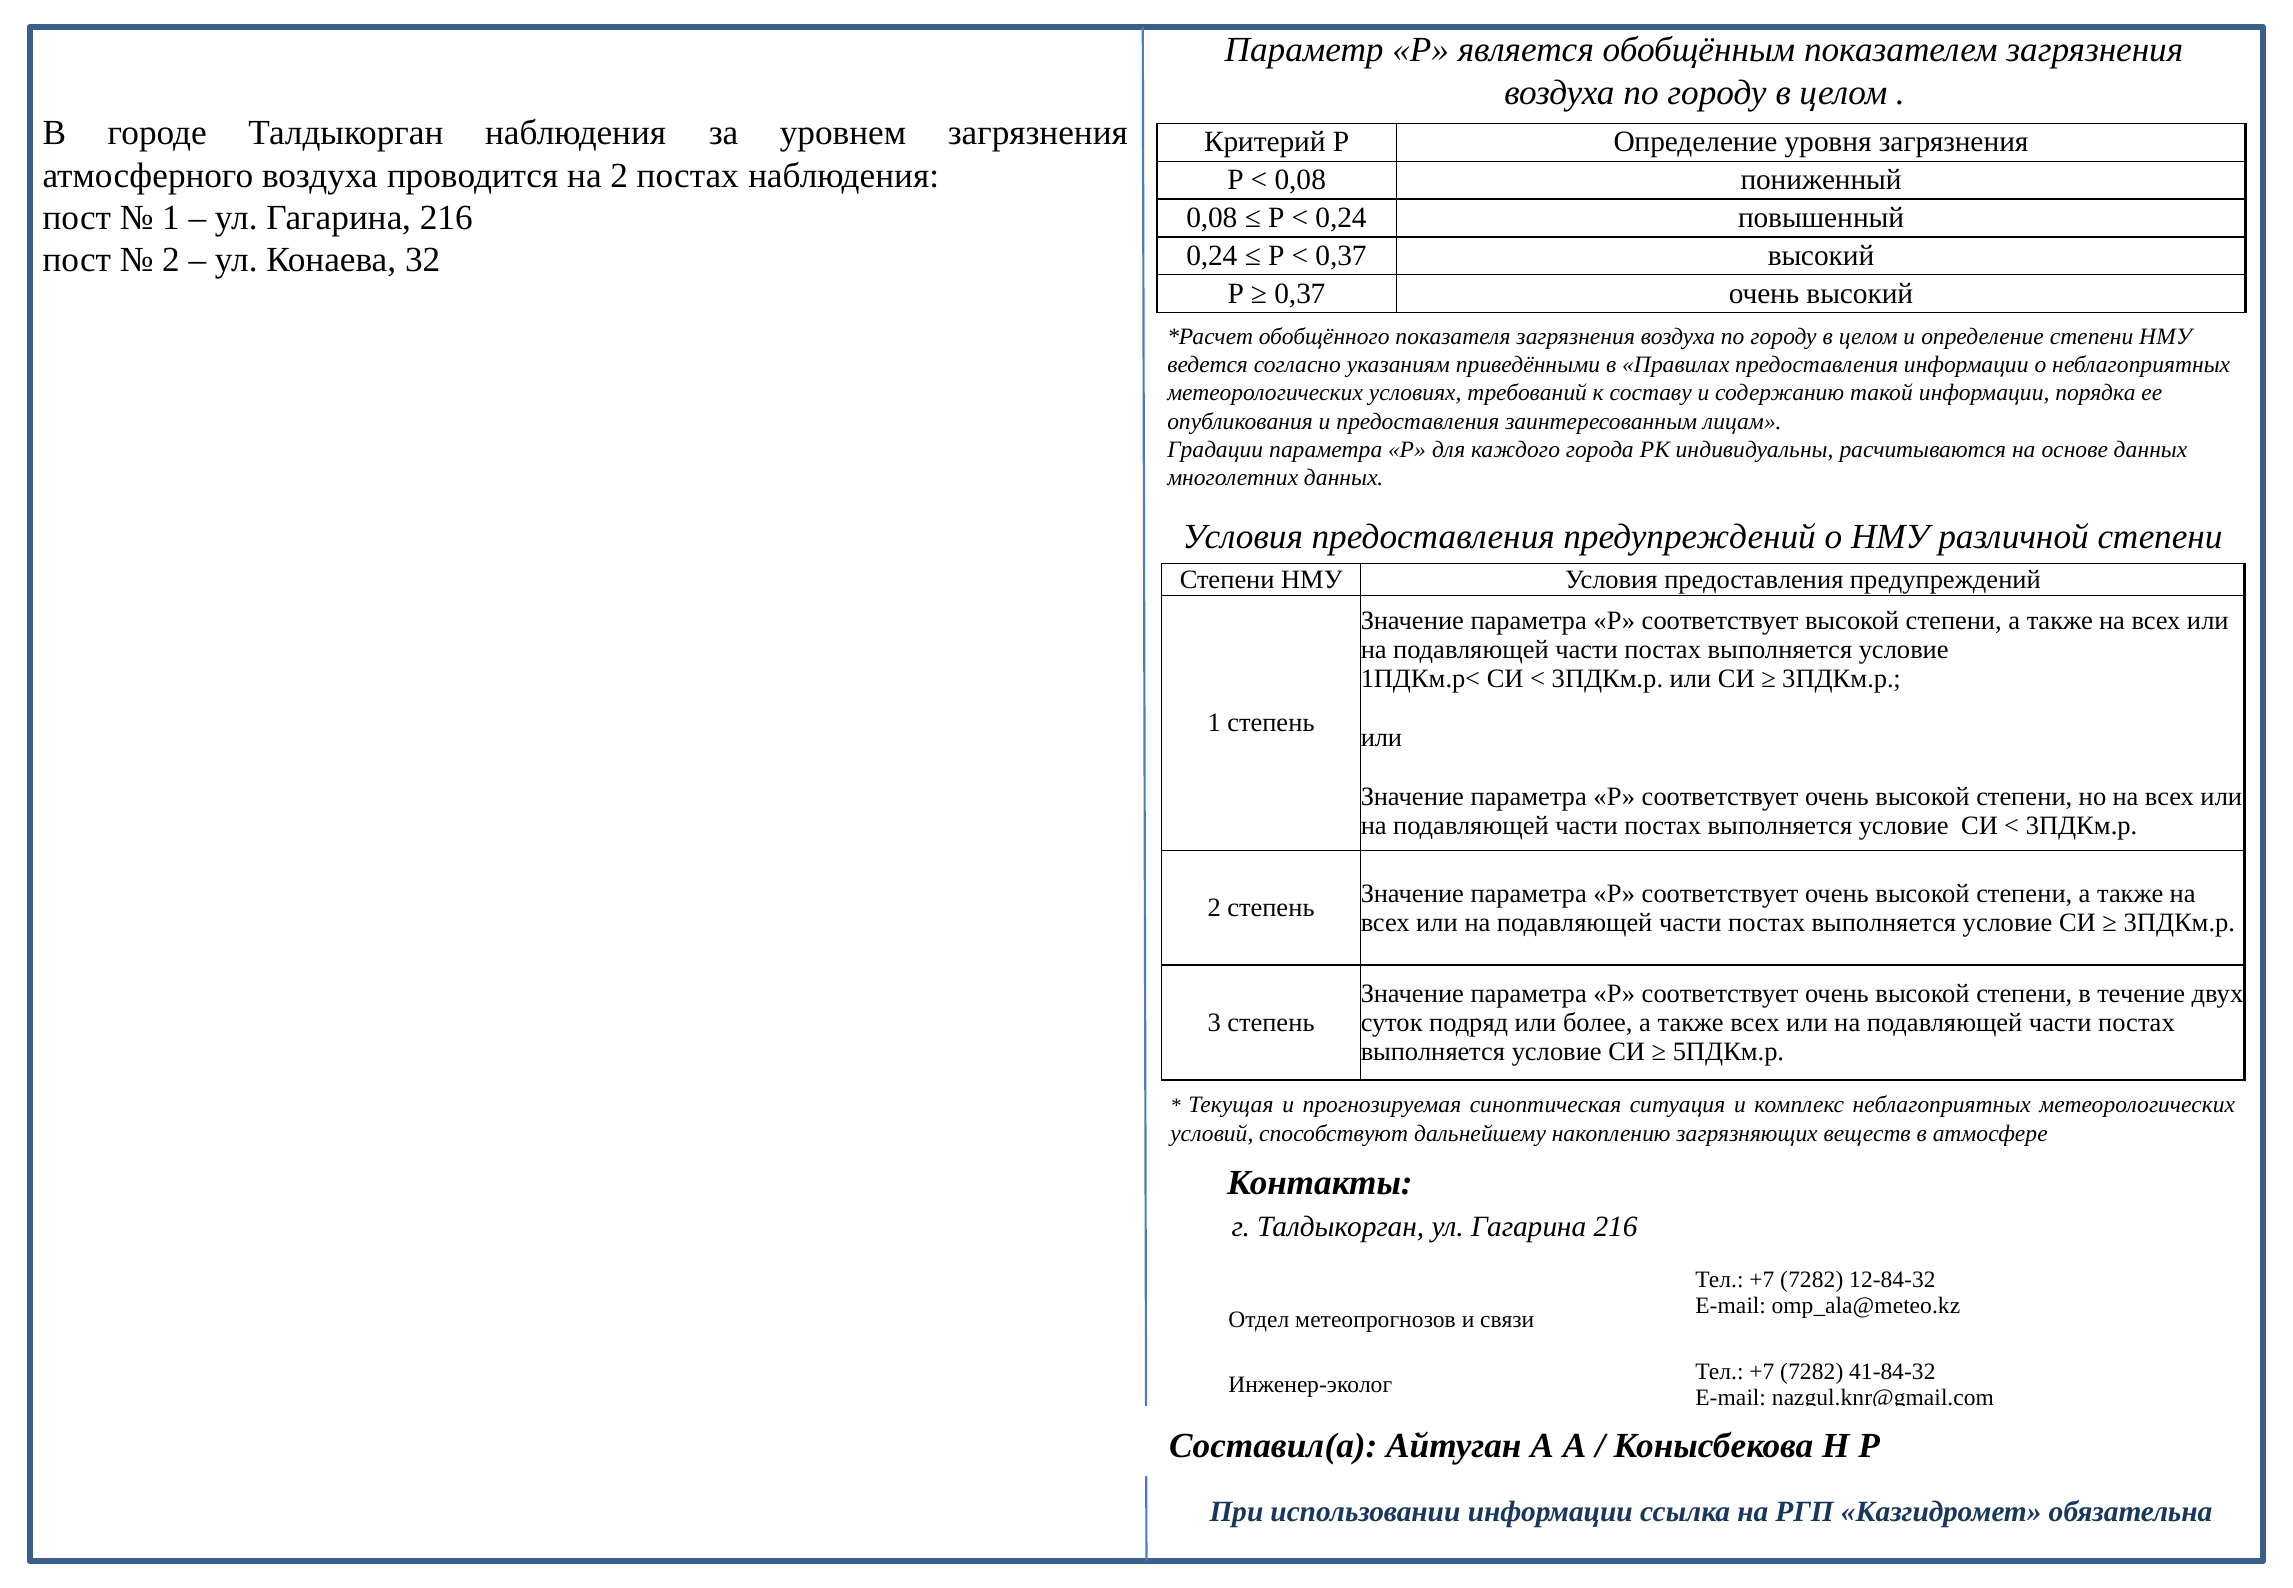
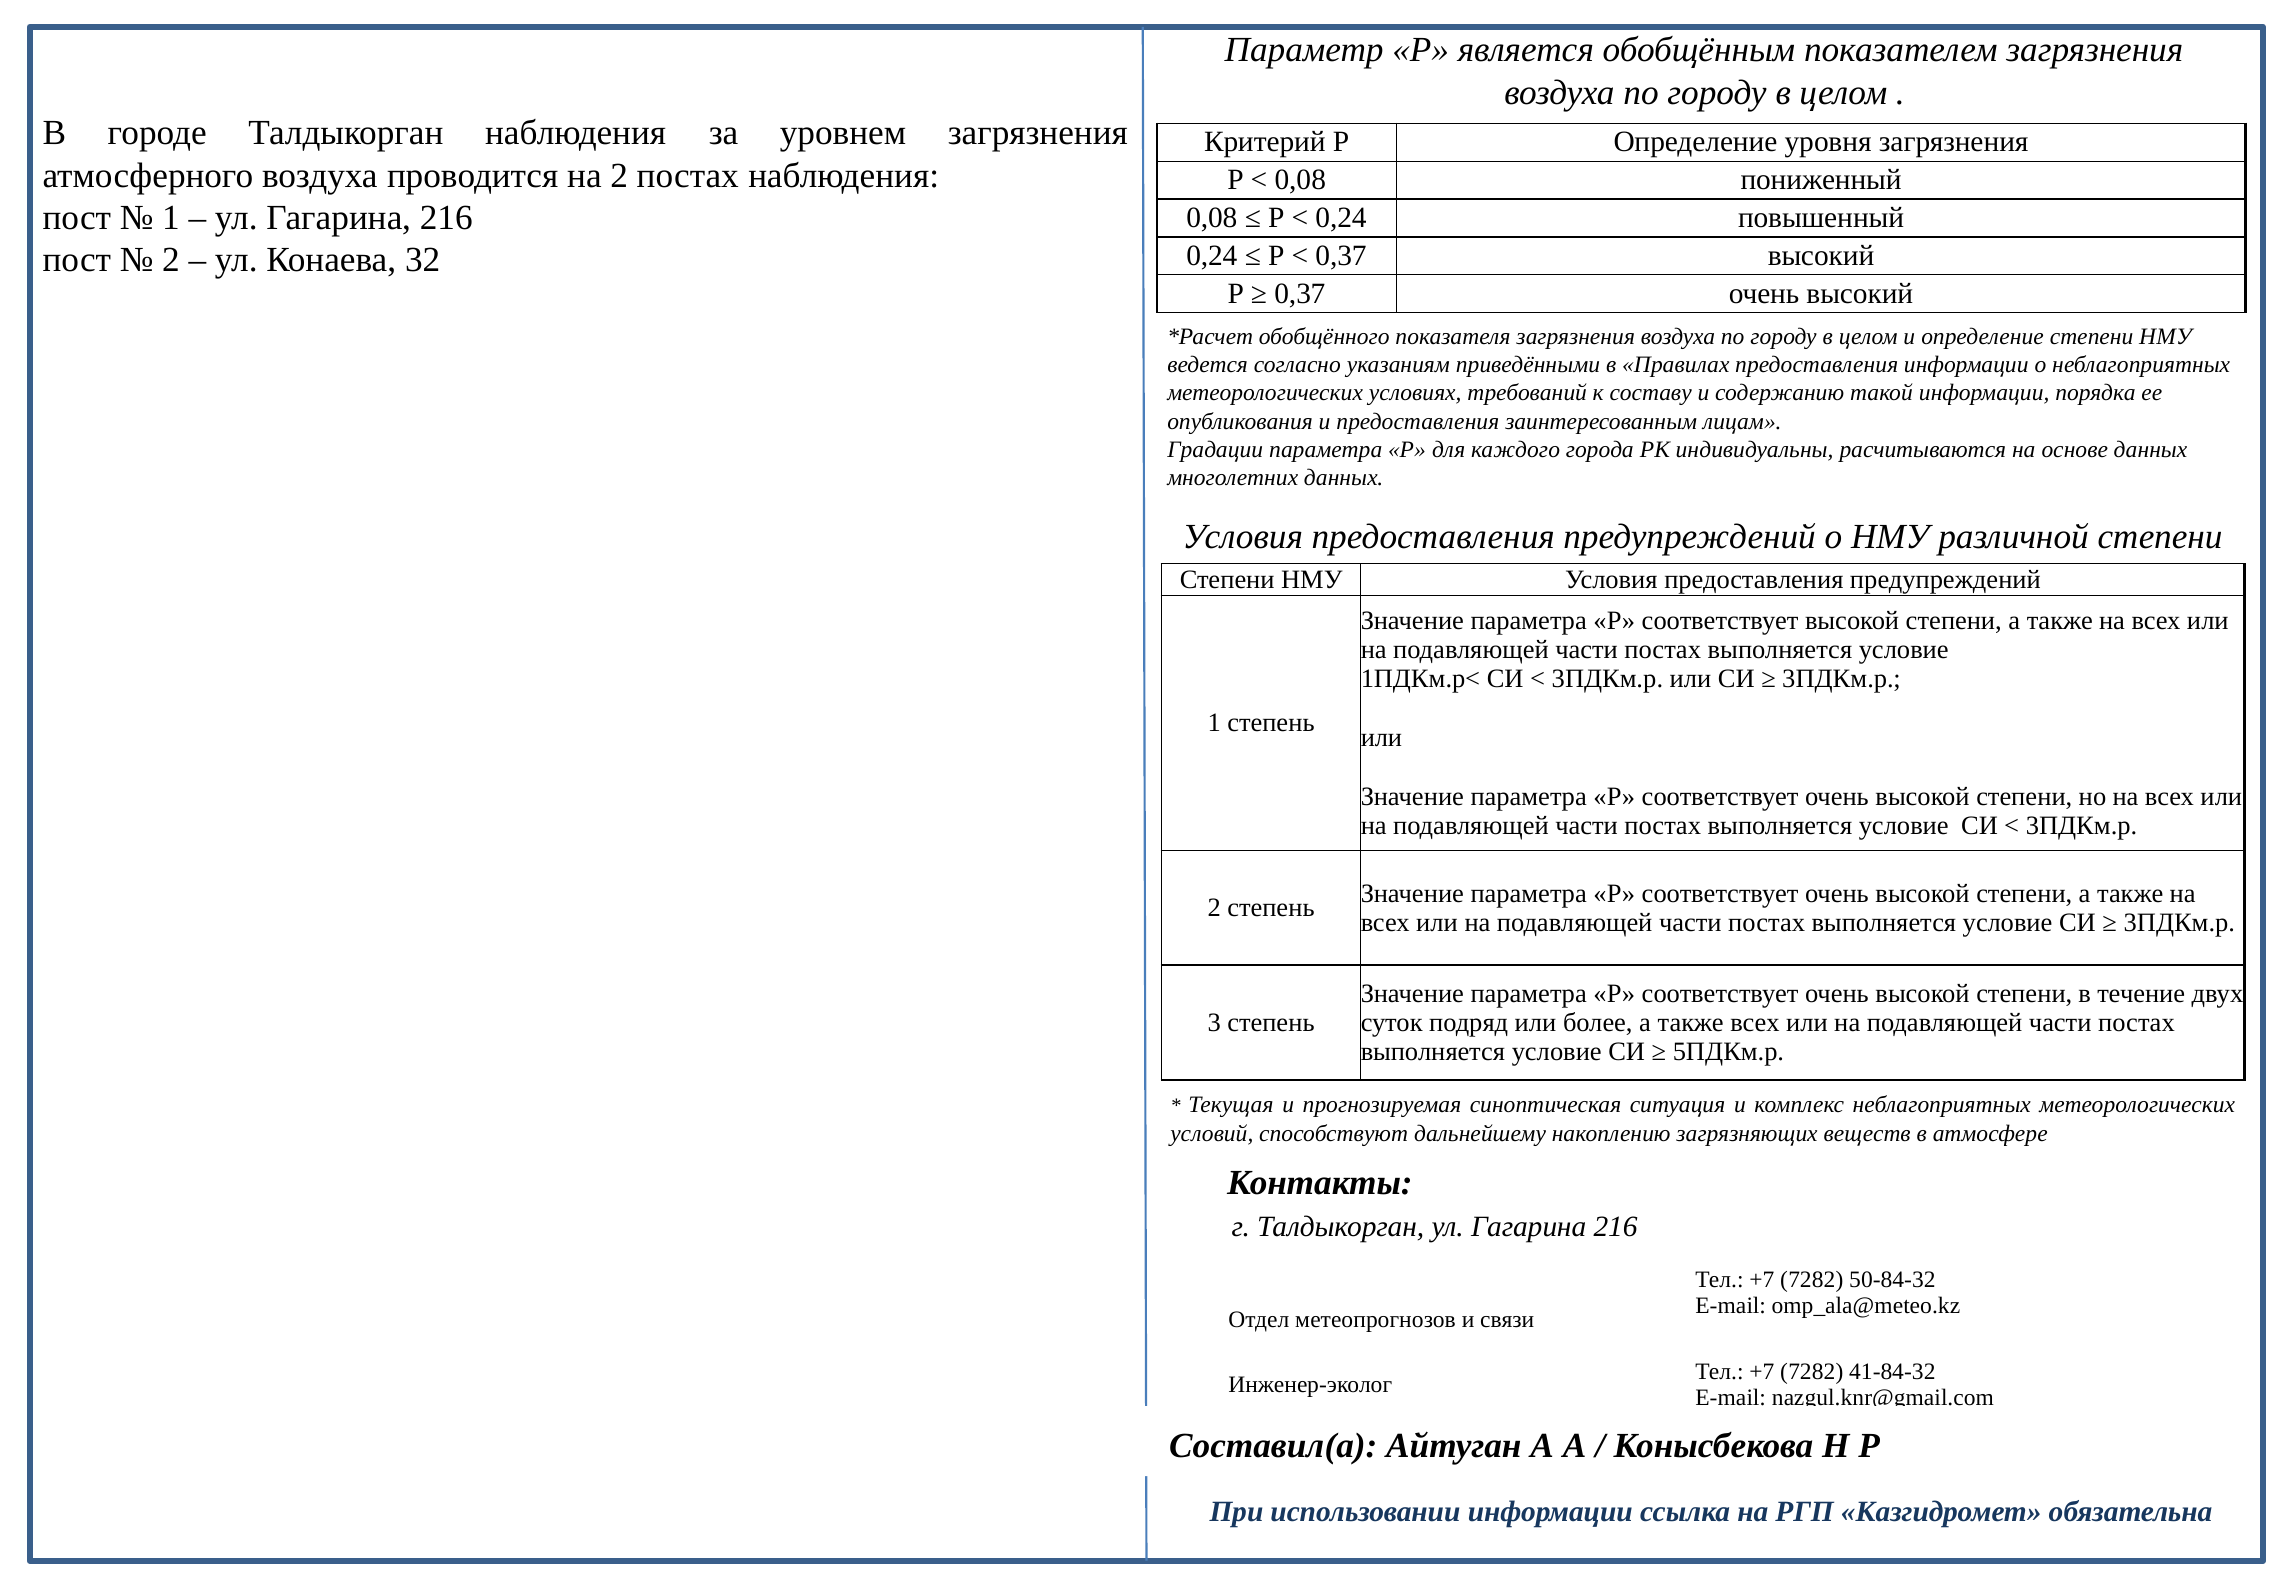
12-84-32: 12-84-32 -> 50-84-32 (1892, 1280)
